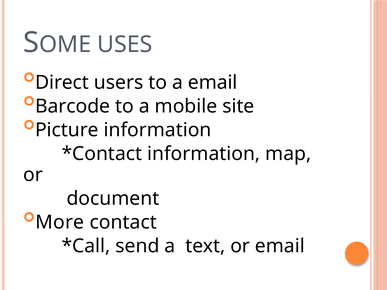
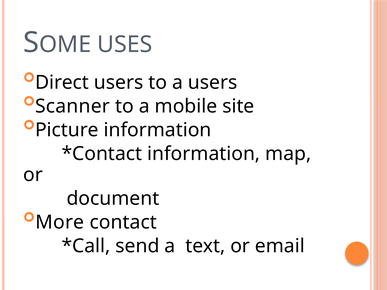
a email: email -> users (213, 83)
Barcode: Barcode -> Scanner (72, 106)
